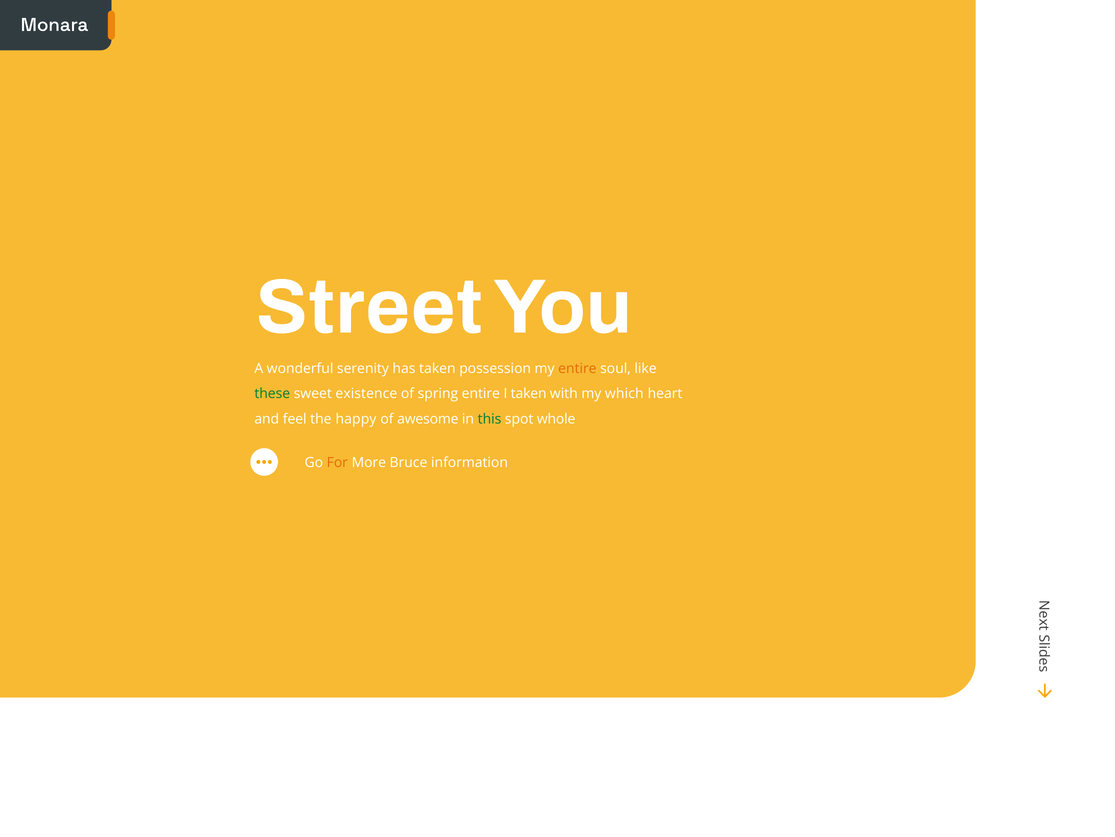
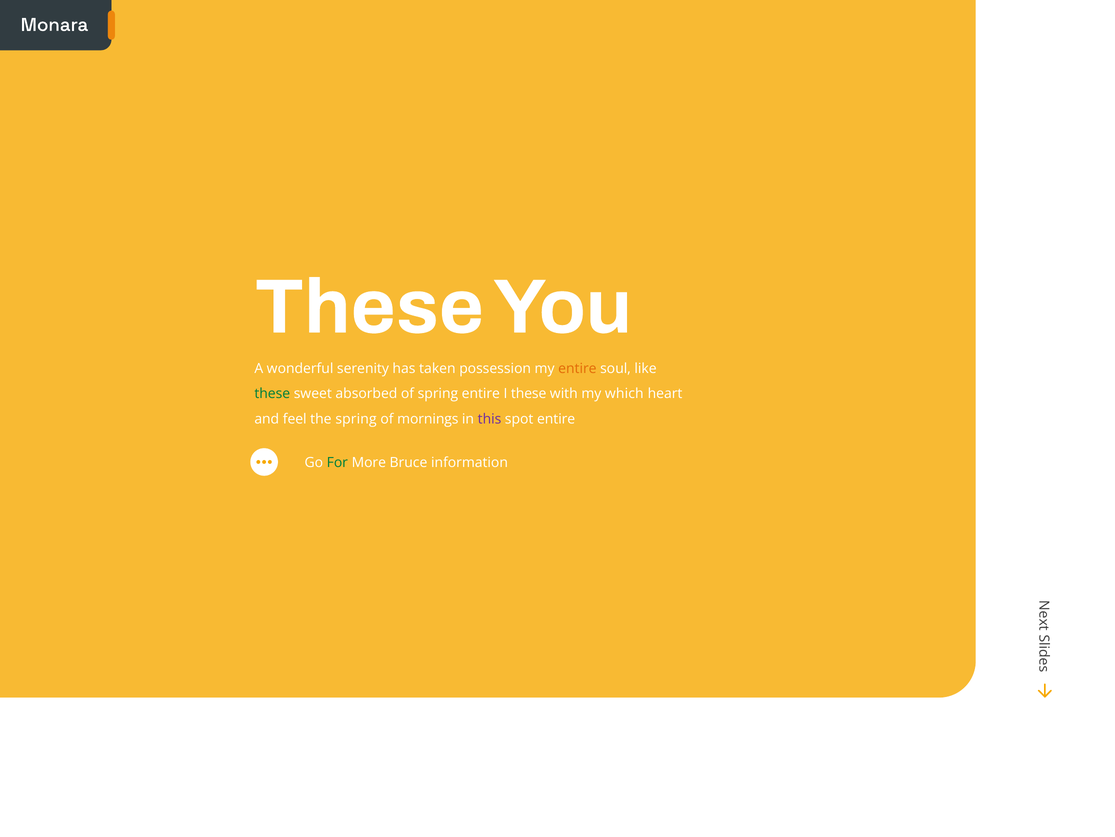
Street: Street -> These (369, 307)
existence: existence -> absorbed (366, 393)
I taken: taken -> these (529, 393)
the happy: happy -> spring (356, 419)
awesome: awesome -> mornings (428, 419)
this colour: green -> purple (490, 419)
spot whole: whole -> entire (556, 419)
For colour: orange -> green (337, 462)
